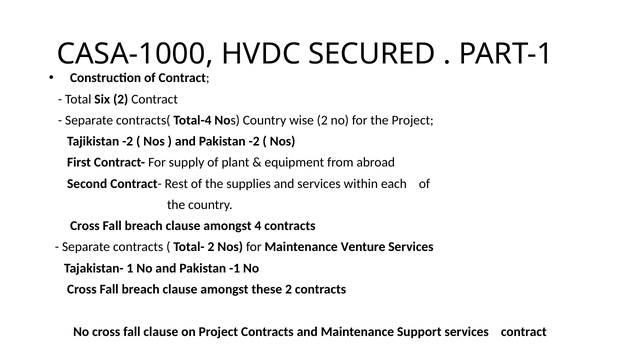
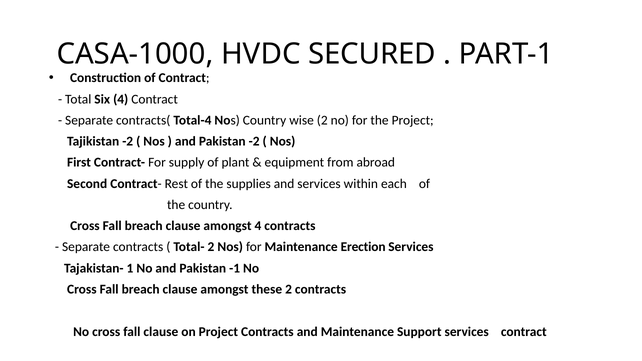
Six 2: 2 -> 4 (121, 99)
Venture: Venture -> Erection (363, 247)
